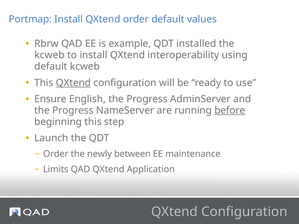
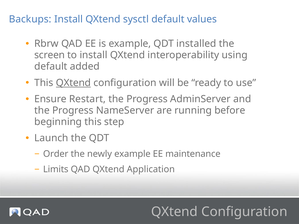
Portmap: Portmap -> Backups (30, 19)
QXtend order: order -> sysctl (136, 19)
kcweb: kcweb -> screen (50, 55)
default kcweb: kcweb -> added (85, 66)
English: English -> Restart (87, 99)
before underline: present -> none (230, 111)
newly between: between -> example (132, 154)
